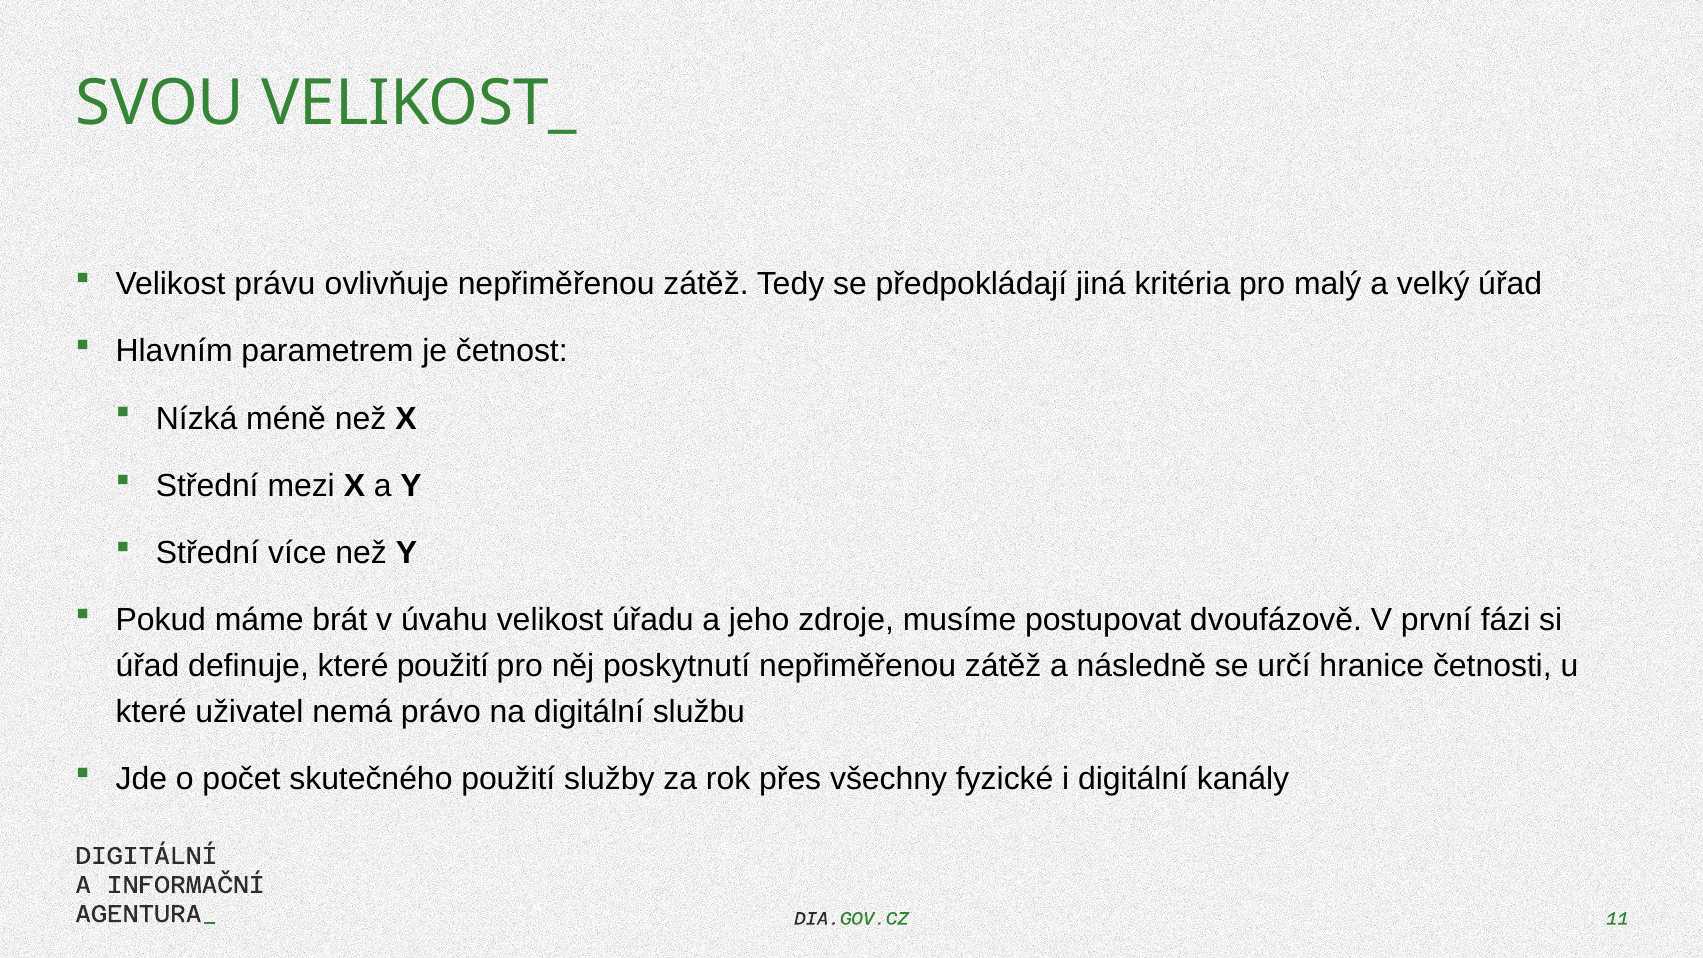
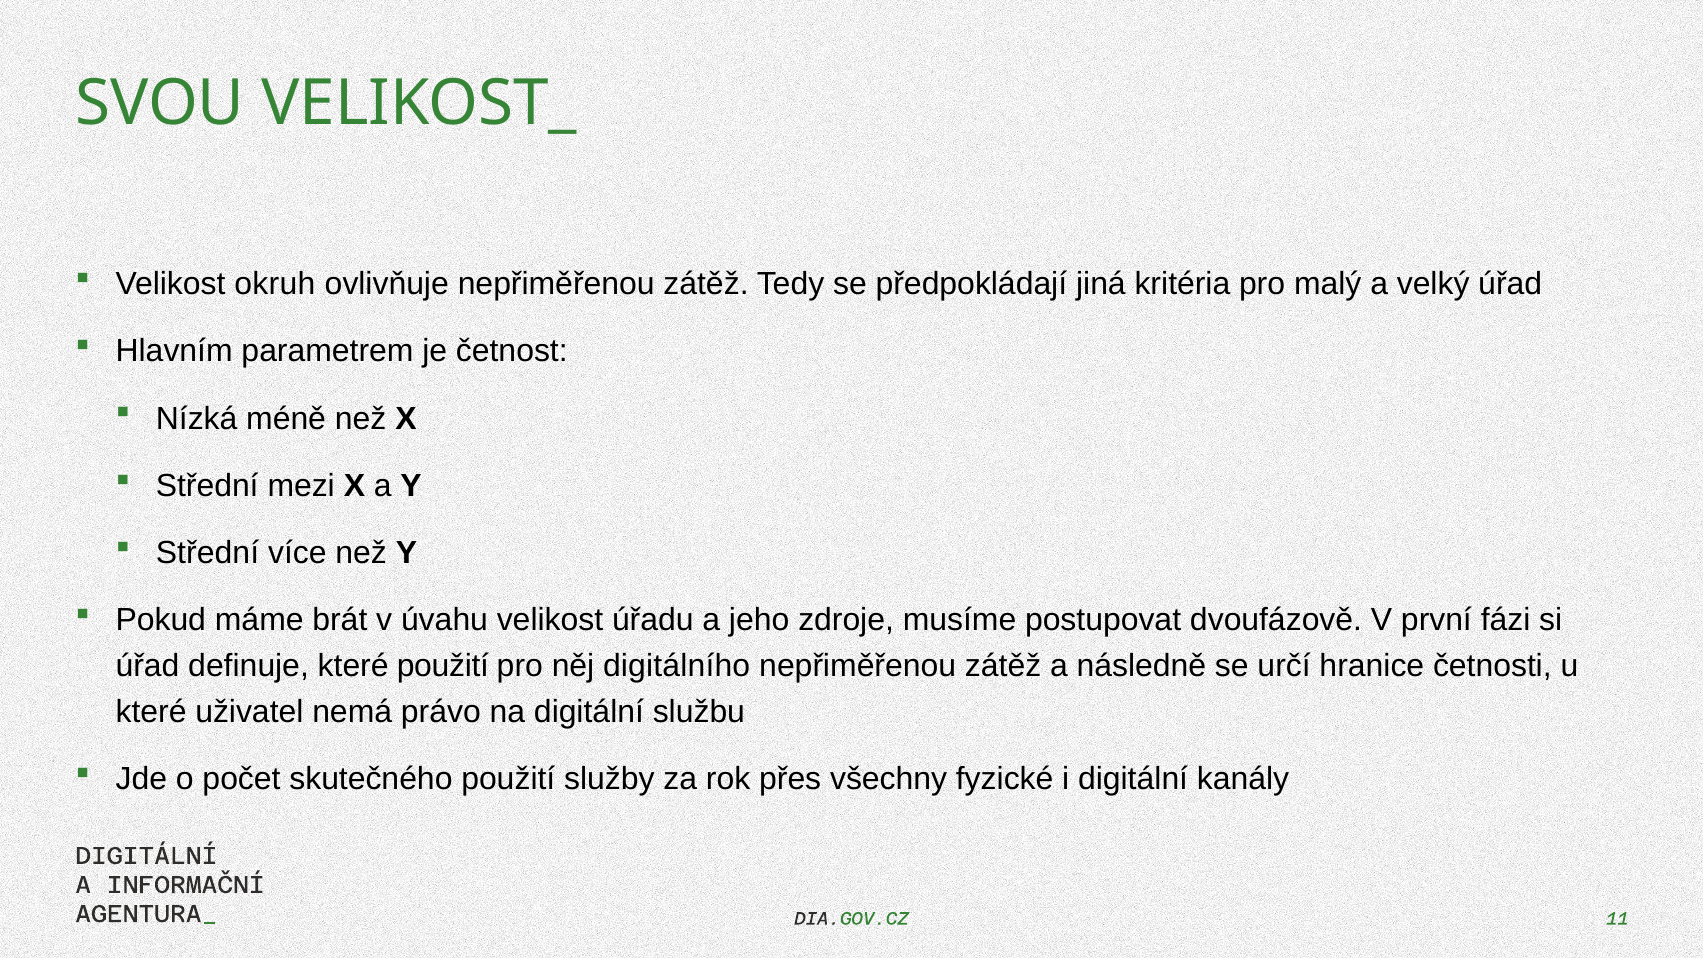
právu: právu -> okruh (275, 284)
poskytnutí: poskytnutí -> digitálního (677, 666)
